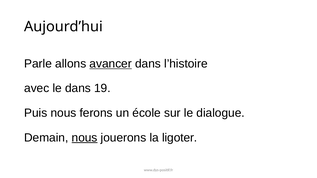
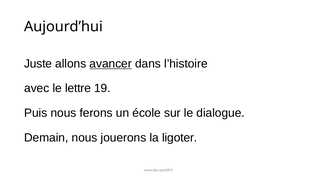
Parle: Parle -> Juste (38, 64)
le dans: dans -> lettre (78, 88)
nous underline: present -> none (85, 138)
